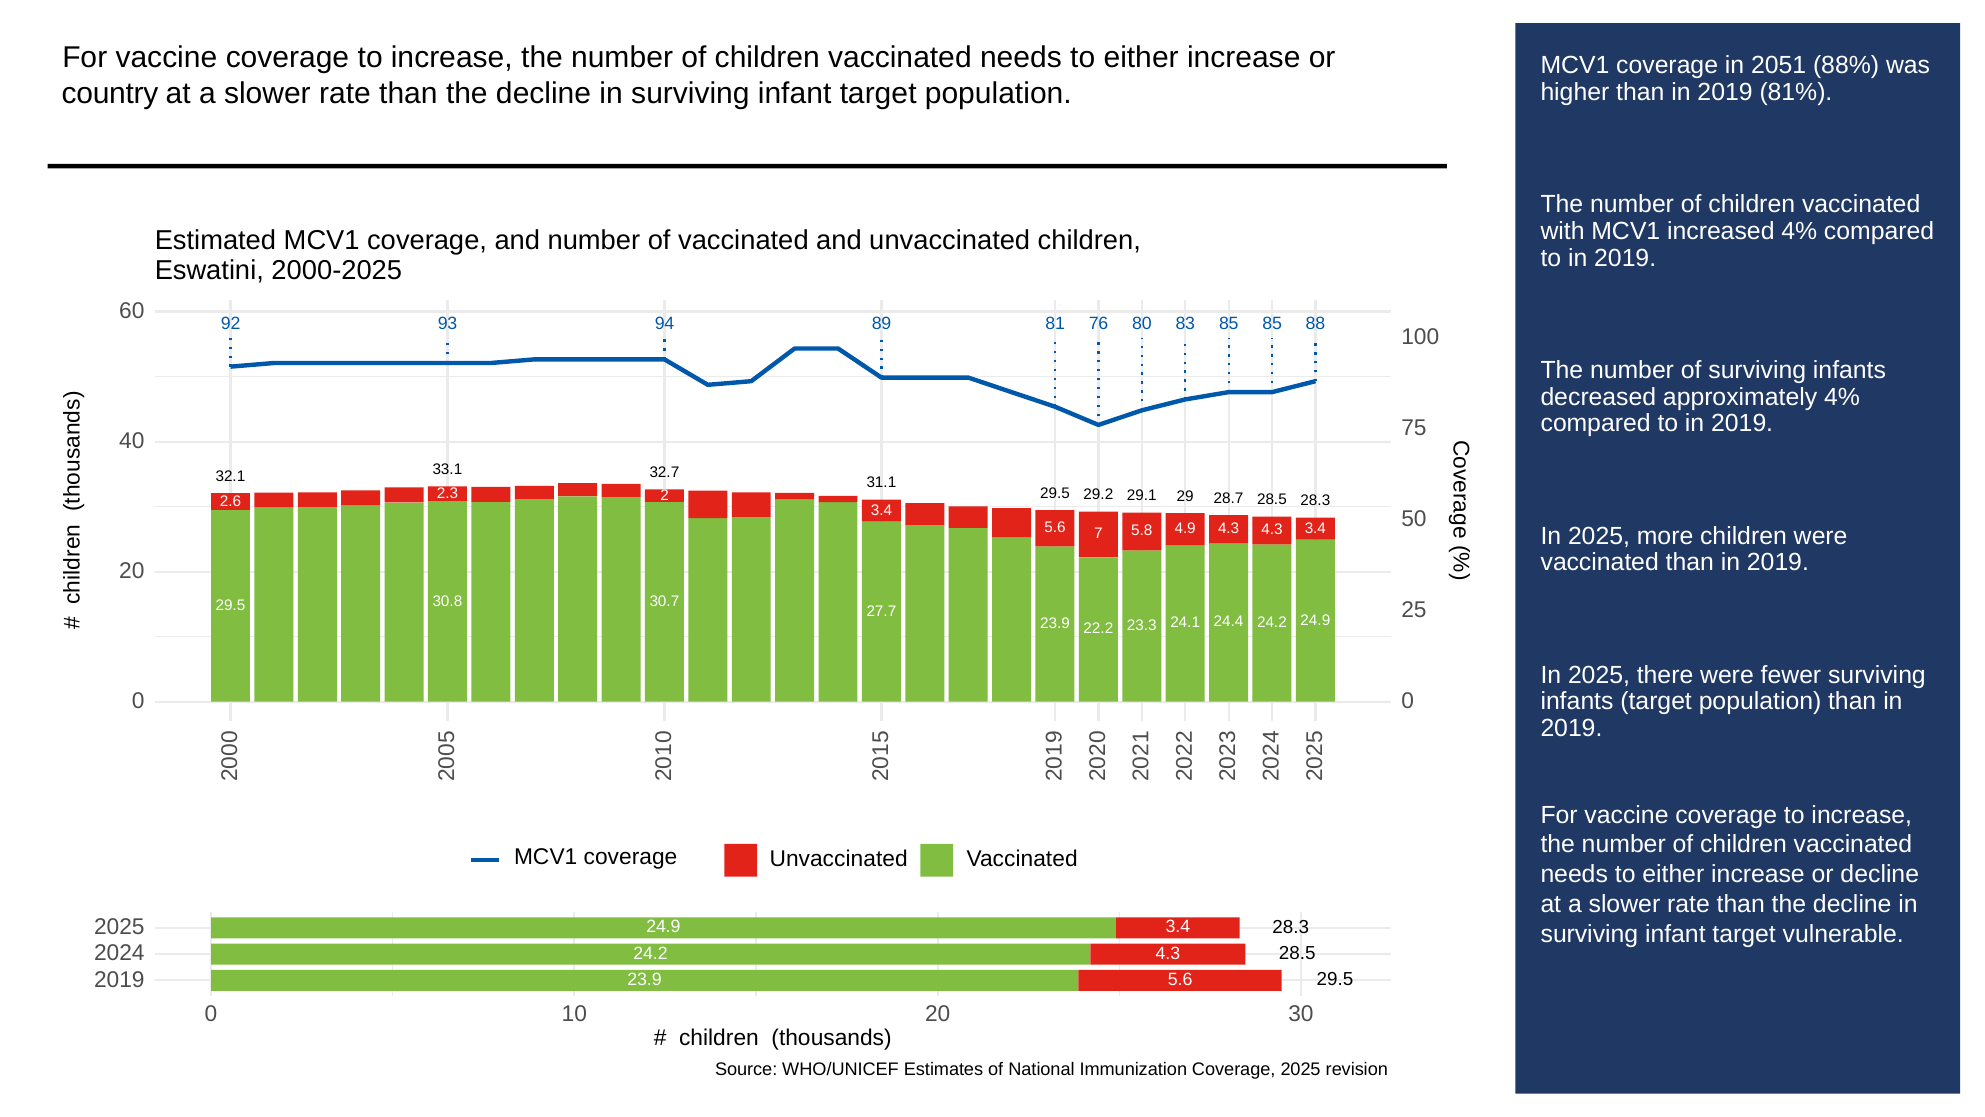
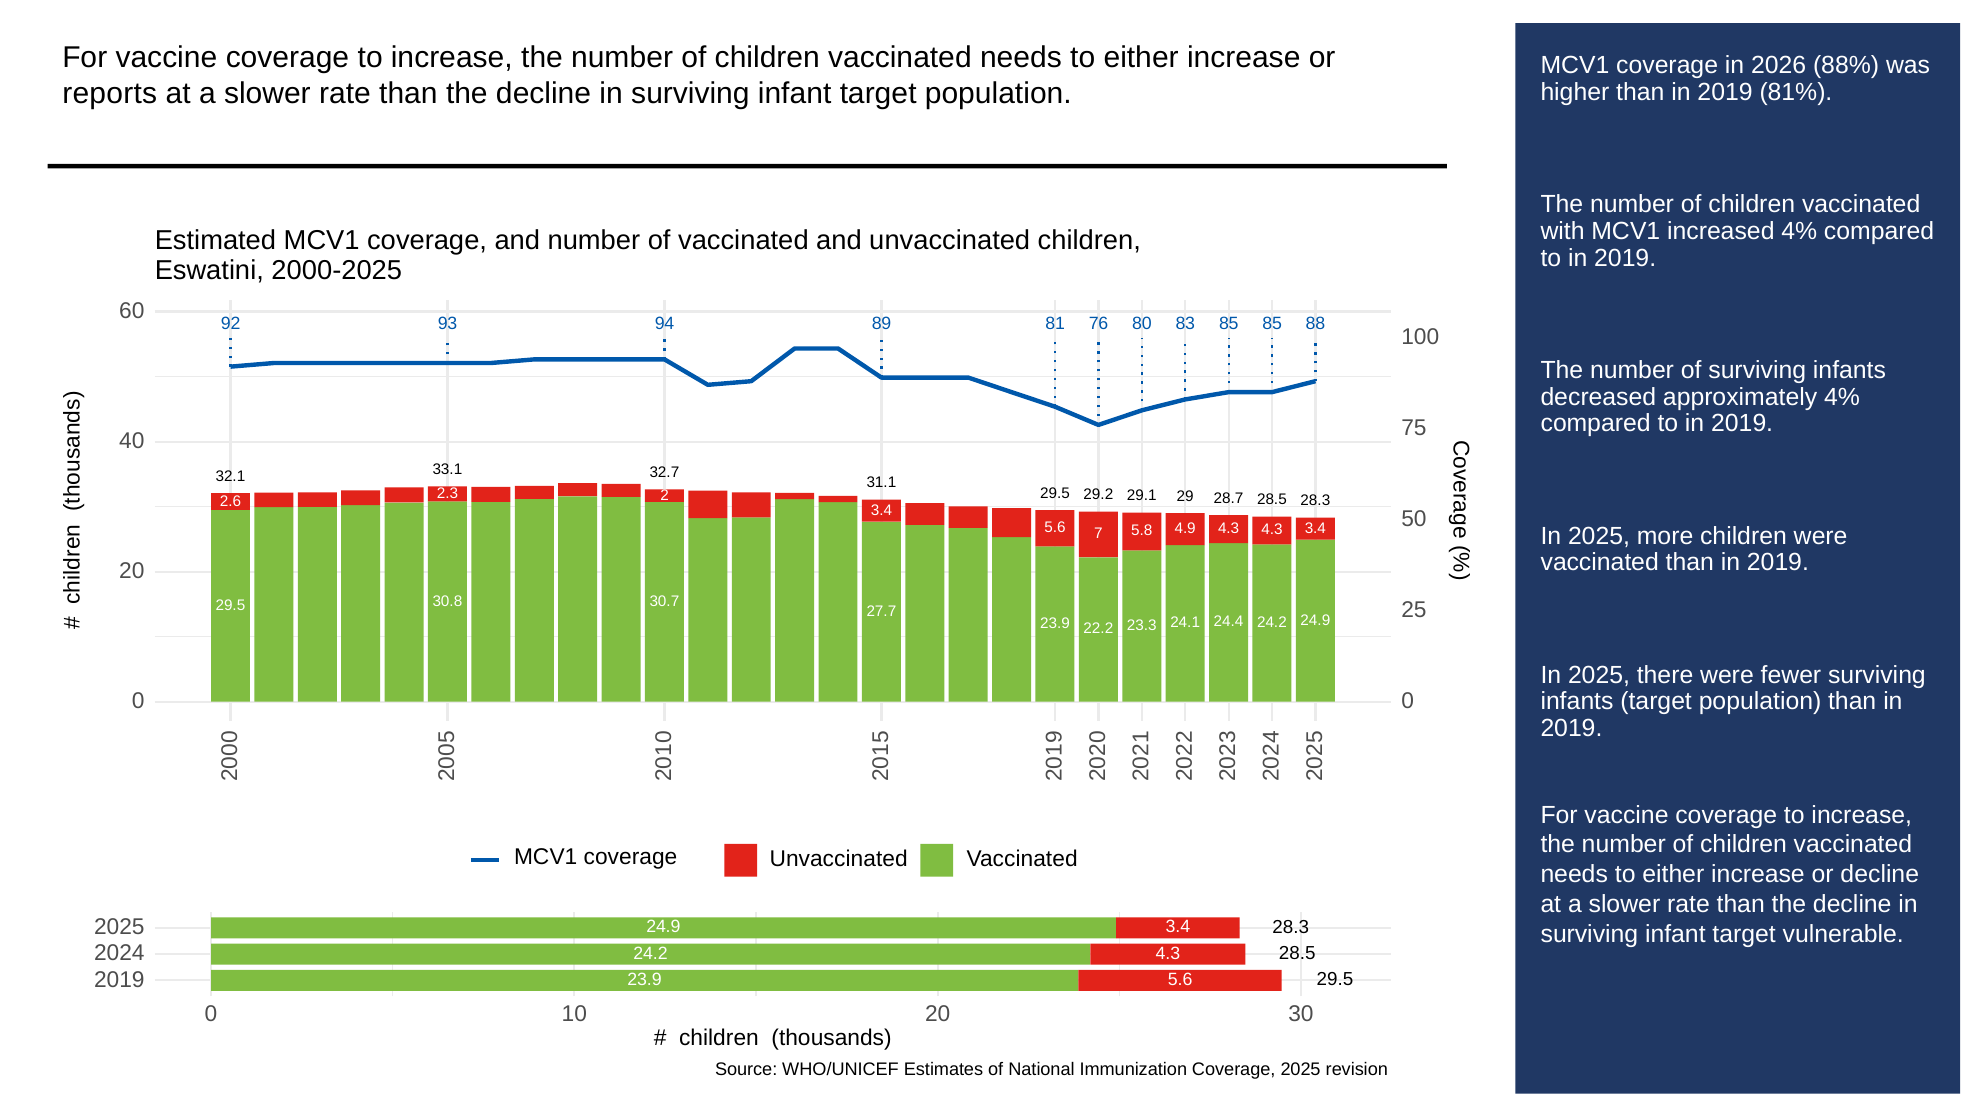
2051: 2051 -> 2026 (1779, 65)
country: country -> reports (110, 93)
